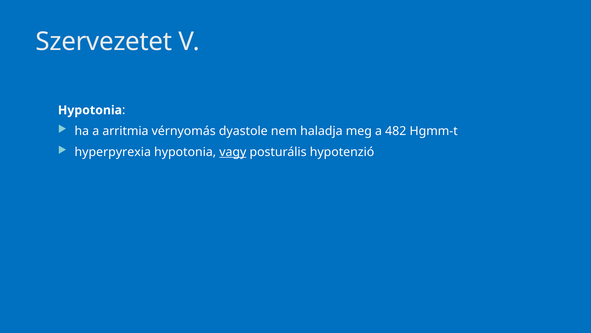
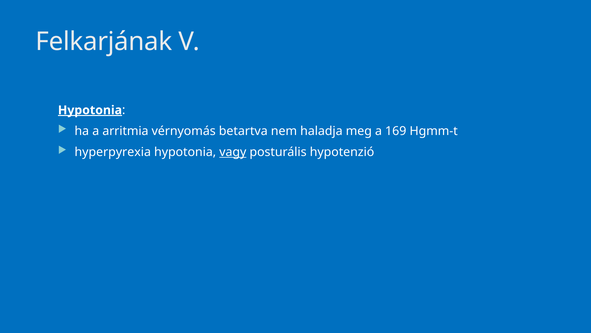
Szervezetet: Szervezetet -> Felkarjának (104, 41)
Hypotonia underline: none -> present (90, 110)
dyastole: dyastole -> betartva (243, 131)
482: 482 -> 169 (396, 131)
